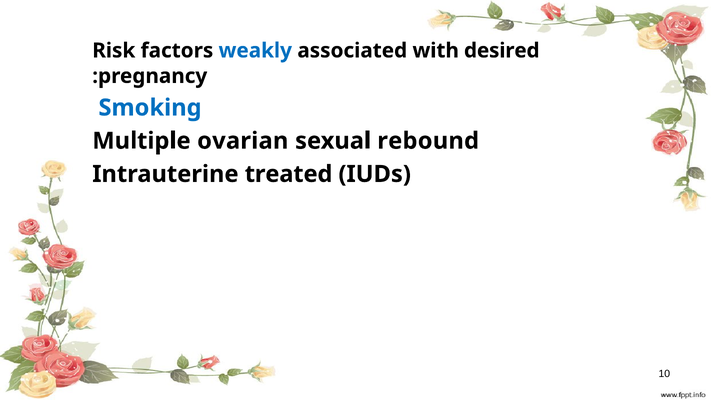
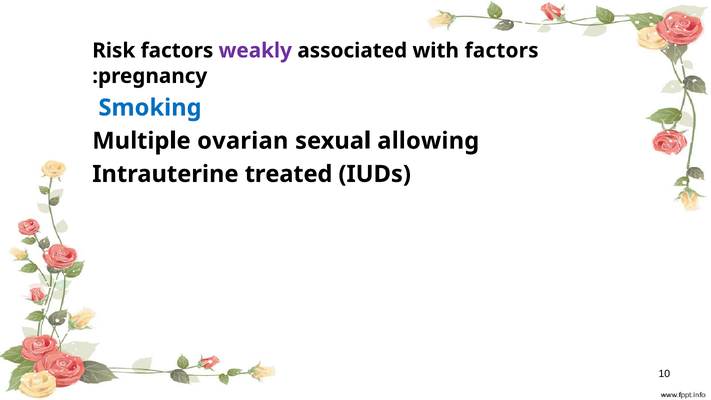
weakly colour: blue -> purple (255, 51)
with desired: desired -> factors (502, 51)
rebound: rebound -> allowing (428, 141)
